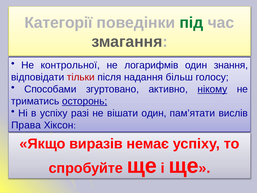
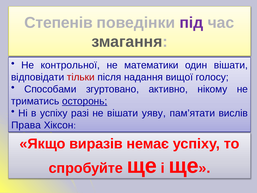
Категорії: Категорії -> Степенів (59, 23)
під colour: green -> purple (191, 23)
логарифмів: логарифмів -> математики (151, 65)
один знання: знання -> вішати (231, 65)
більш: більш -> вищої (179, 77)
нікому underline: present -> none (212, 89)
вішати один: один -> уяву (154, 113)
